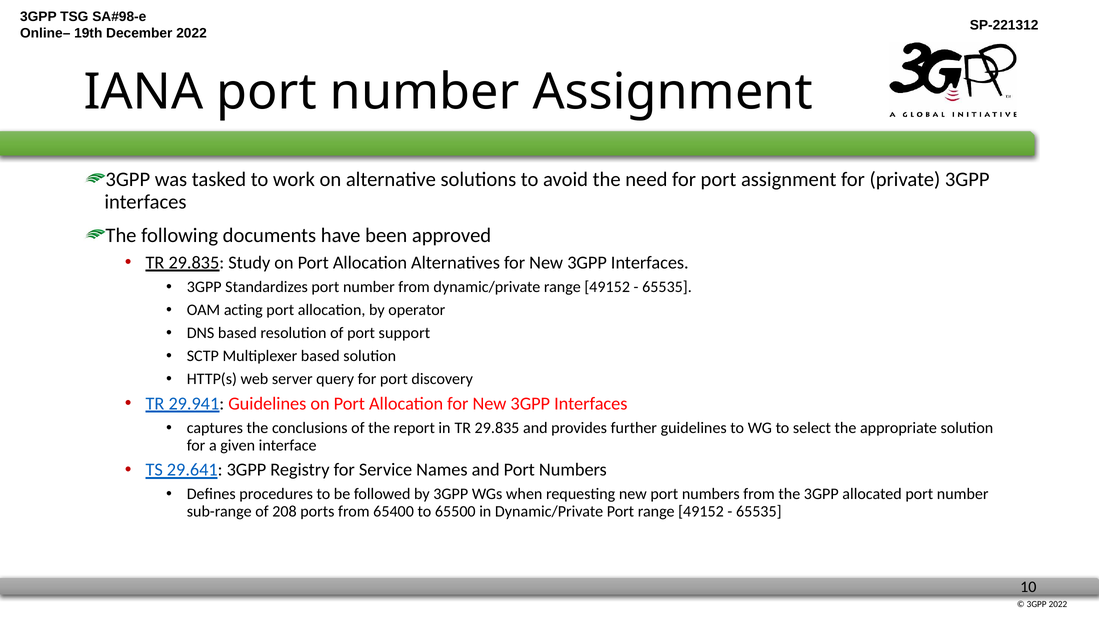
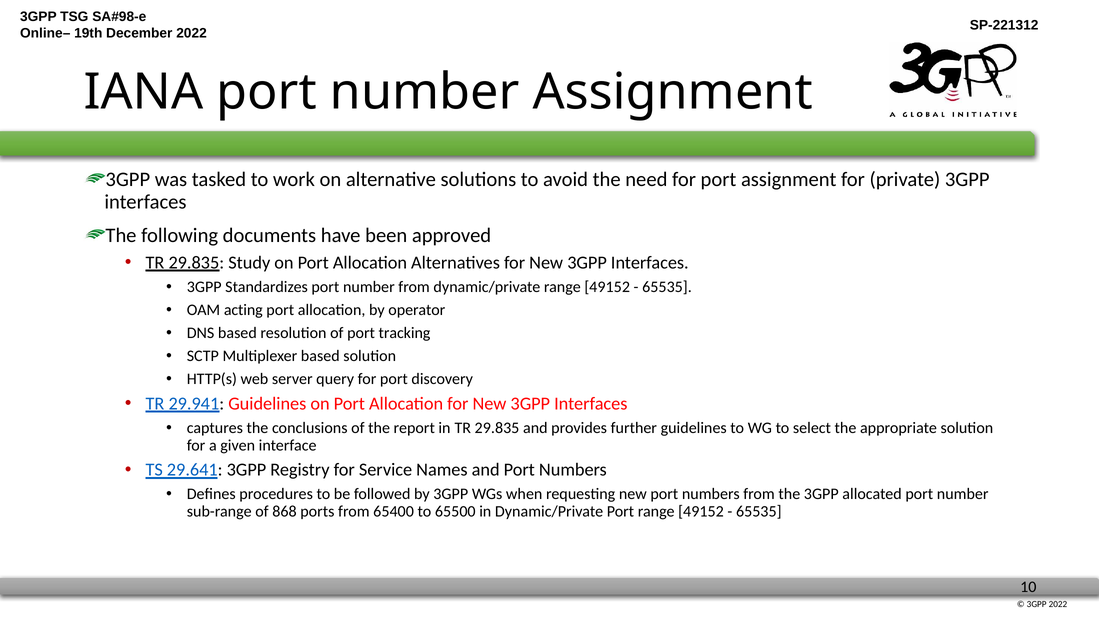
support: support -> tracking (405, 333)
208: 208 -> 868 (284, 512)
